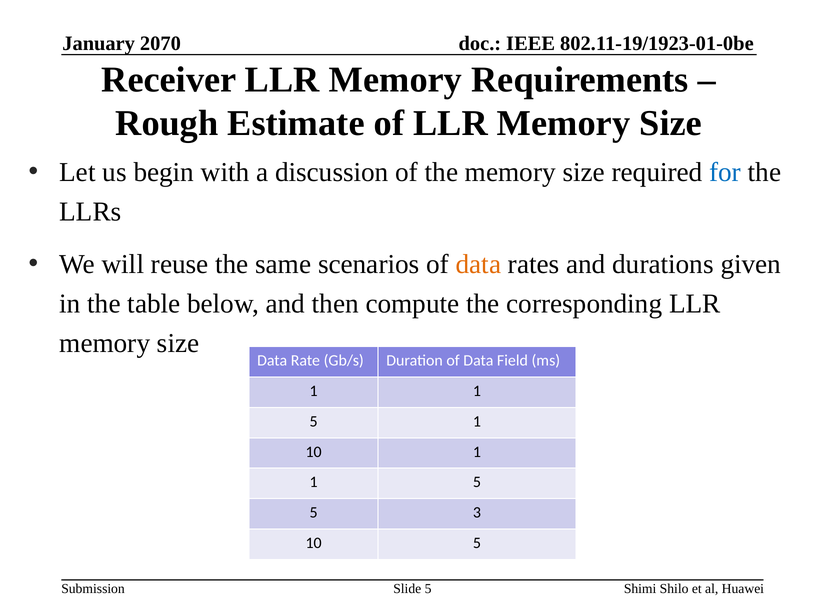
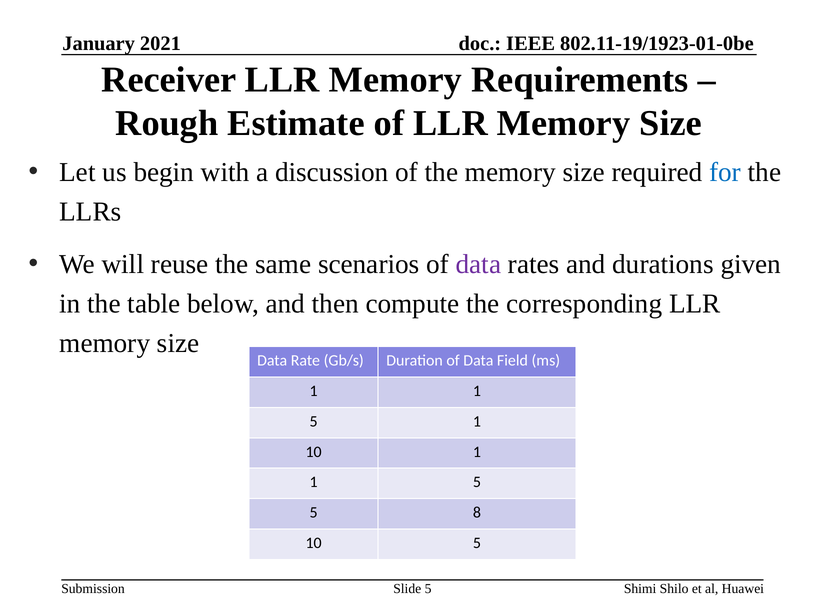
2070: 2070 -> 2021 (160, 44)
data colour: orange -> purple (478, 264)
3: 3 -> 8 (477, 512)
